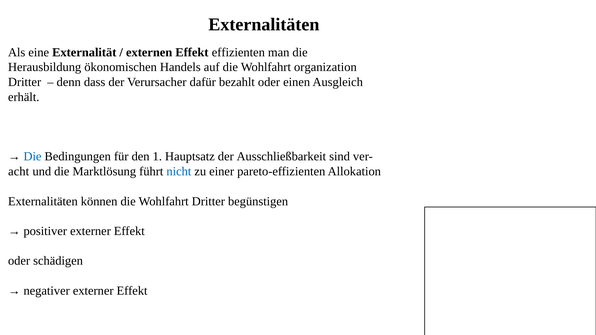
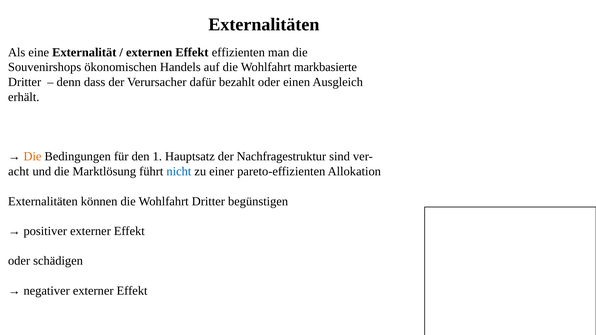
Herausbildung: Herausbildung -> Souvenirshops (45, 67)
organization: organization -> markbasierte (326, 67)
Die colour: blue -> orange (33, 157)
Ausschließbarkeit: Ausschließbarkeit -> Nachfragestruktur (281, 157)
